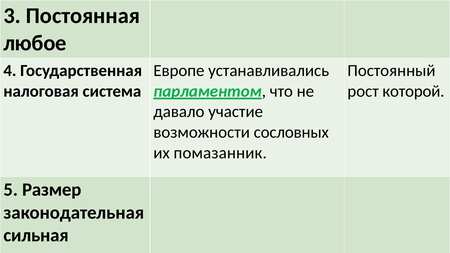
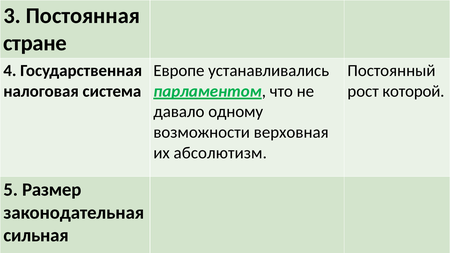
любое: любое -> стране (35, 43)
участие: участие -> одному (236, 112)
сословных: сословных -> верховная (291, 132)
помазанник: помазанник -> абсолютизм (220, 153)
